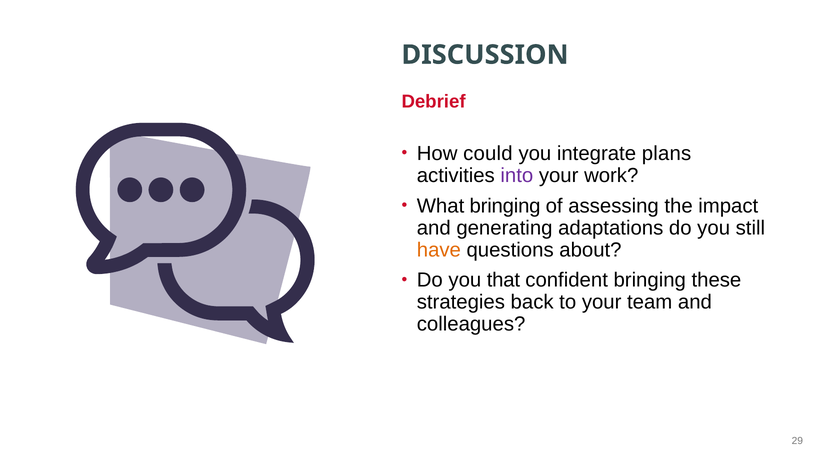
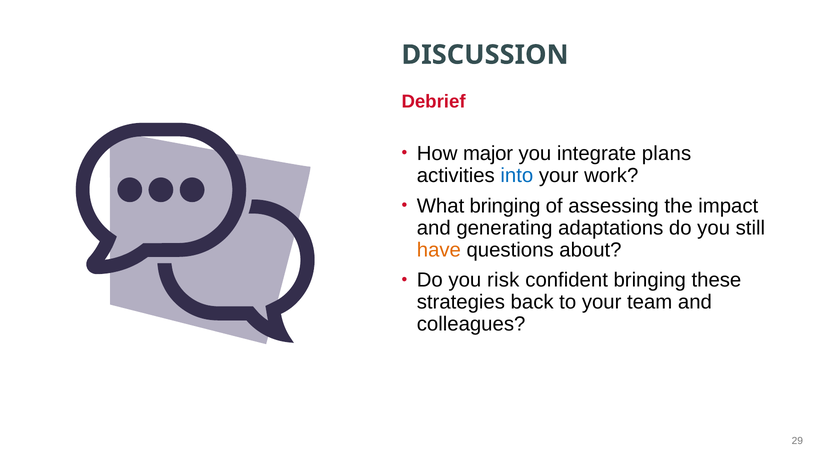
could: could -> major (488, 153)
into colour: purple -> blue (517, 175)
that: that -> risk (503, 280)
